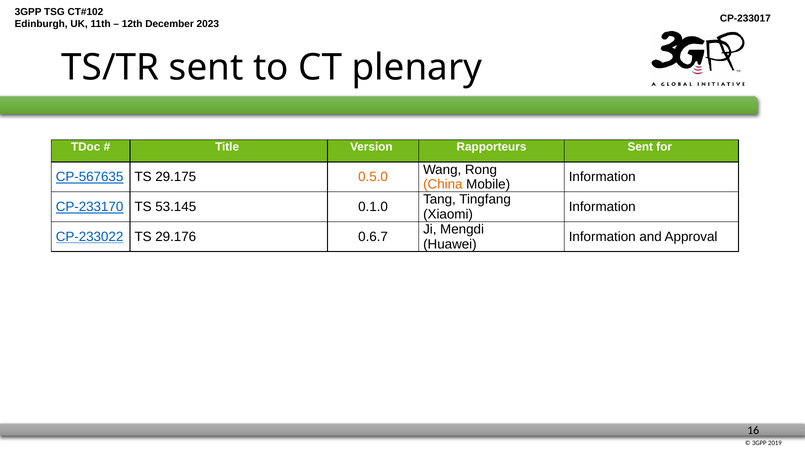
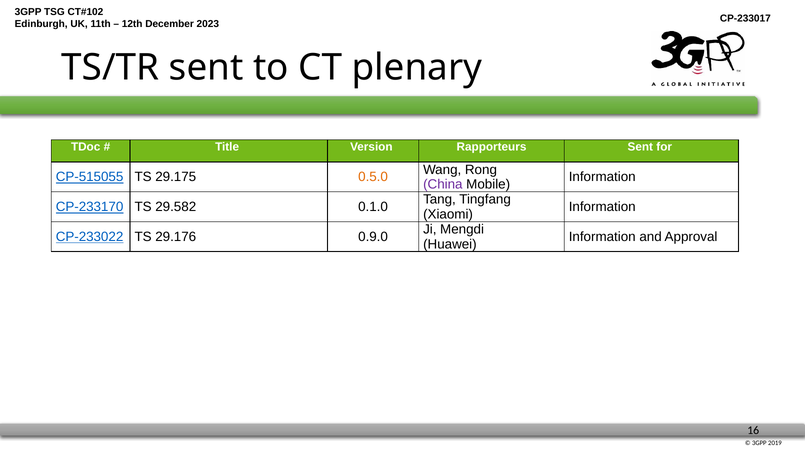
CP-567635: CP-567635 -> CP-515055 (90, 177)
China colour: orange -> purple (443, 184)
53.145: 53.145 -> 29.582 (176, 207)
0.6.7: 0.6.7 -> 0.9.0 (373, 237)
